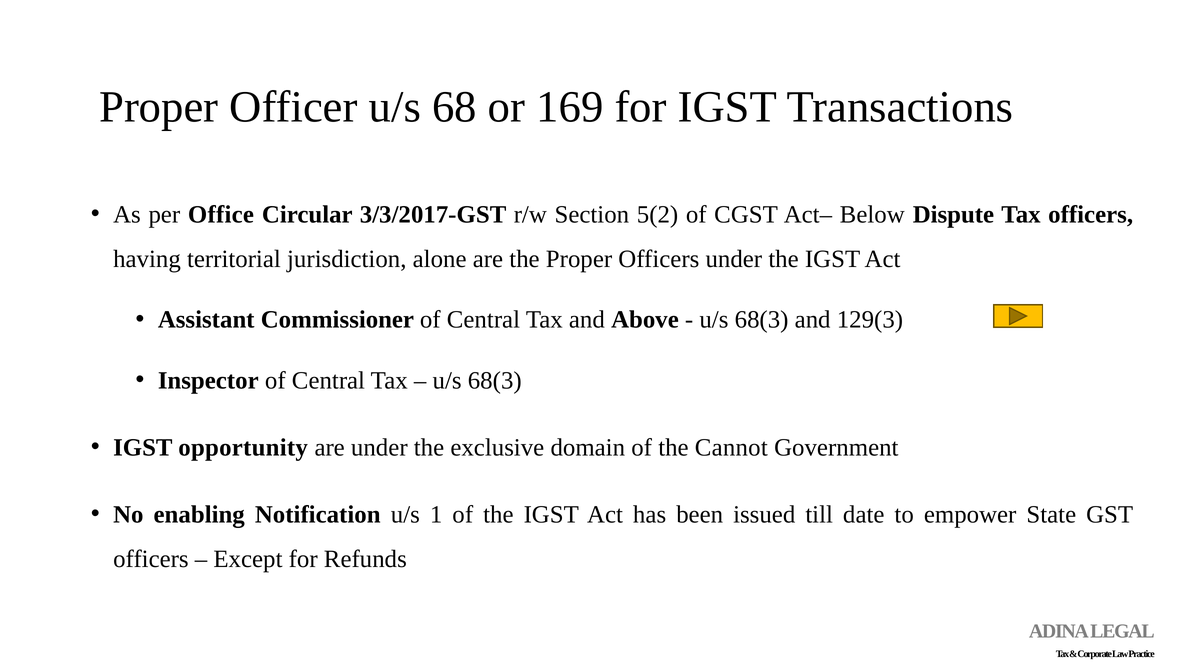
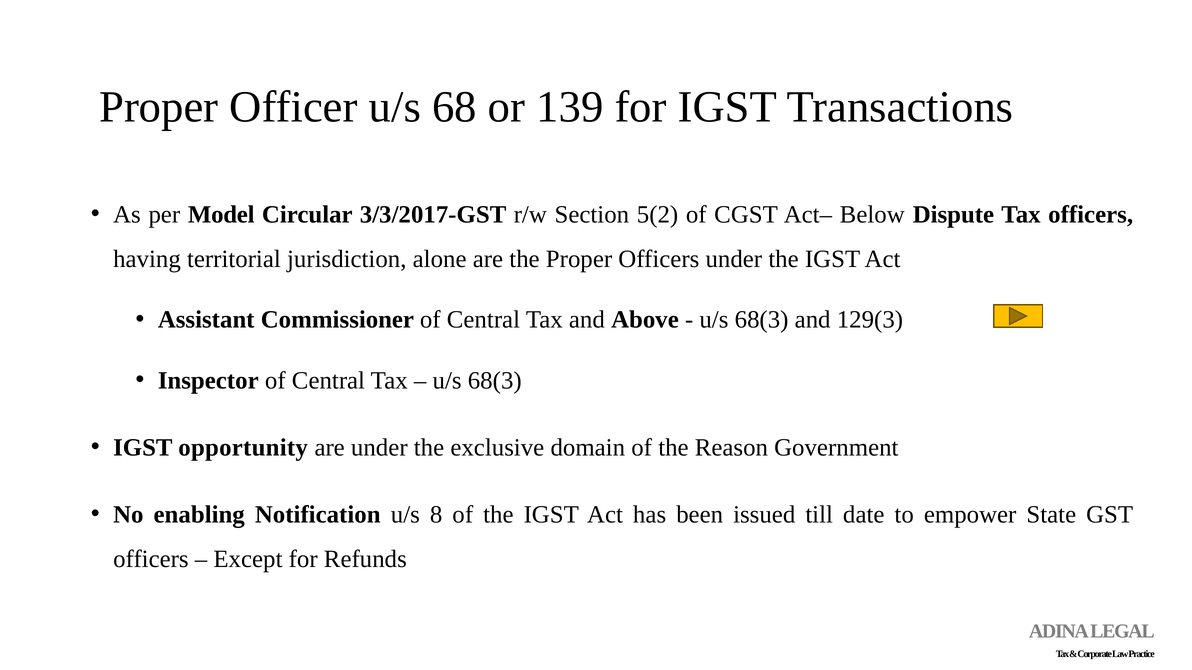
169: 169 -> 139 (570, 107)
Office: Office -> Model (221, 214)
Cannot: Cannot -> Reason (731, 448)
1: 1 -> 8 (436, 515)
